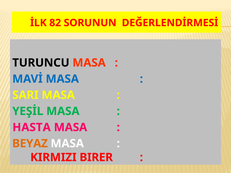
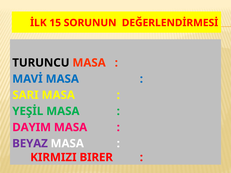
82: 82 -> 15 (55, 23)
HASTA: HASTA -> DAYIM (32, 128)
BEYAZ colour: orange -> purple (30, 144)
